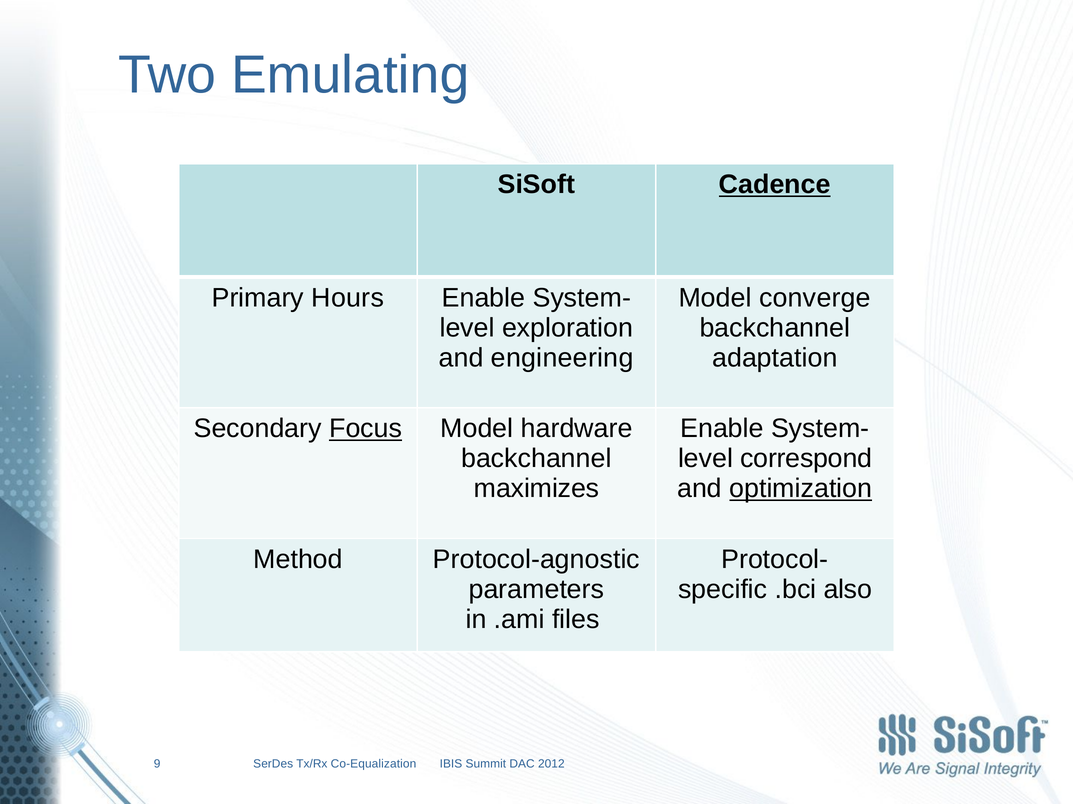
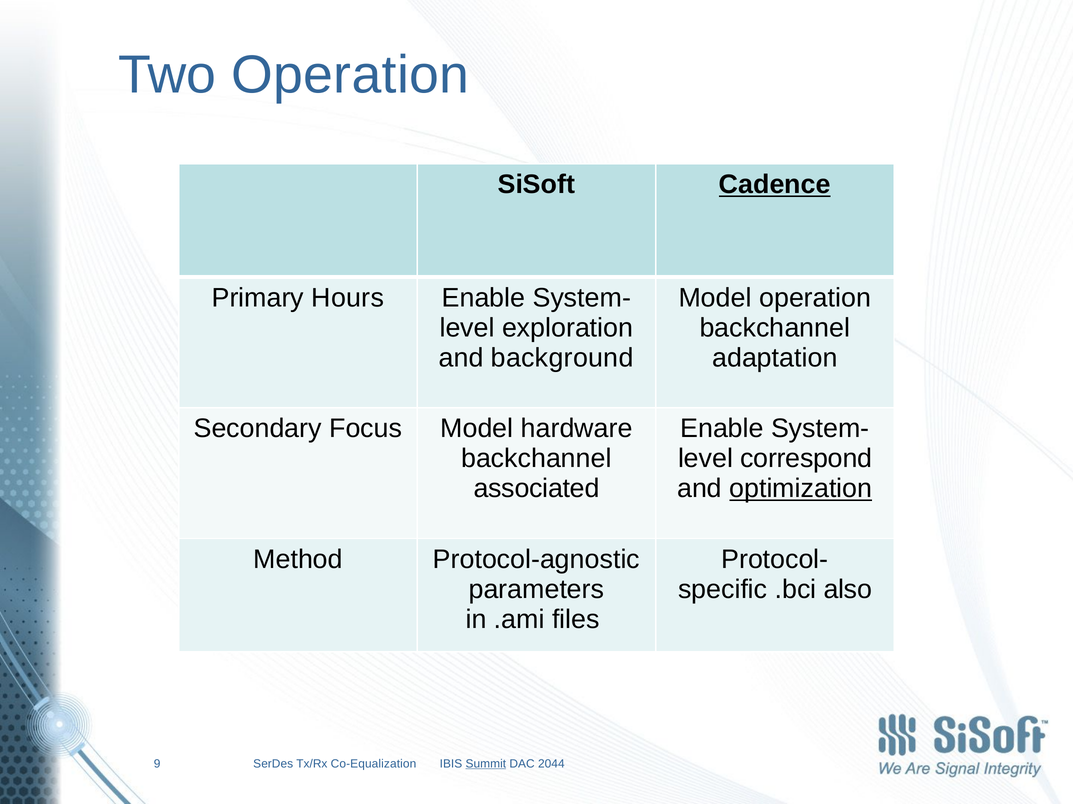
Two Emulating: Emulating -> Operation (350, 75)
Model converge: converge -> operation (815, 298)
engineering: engineering -> background (562, 358)
Focus underline: present -> none (366, 429)
maximizes: maximizes -> associated (537, 489)
Summit underline: none -> present (486, 764)
2012: 2012 -> 2044 (551, 764)
